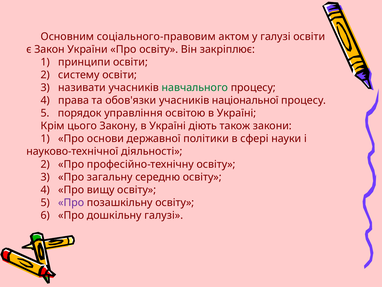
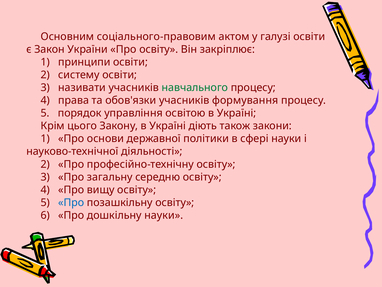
національної: національної -> формування (245, 100)
Про colour: purple -> blue (71, 202)
дошкільну галузі: галузі -> науки (164, 215)
